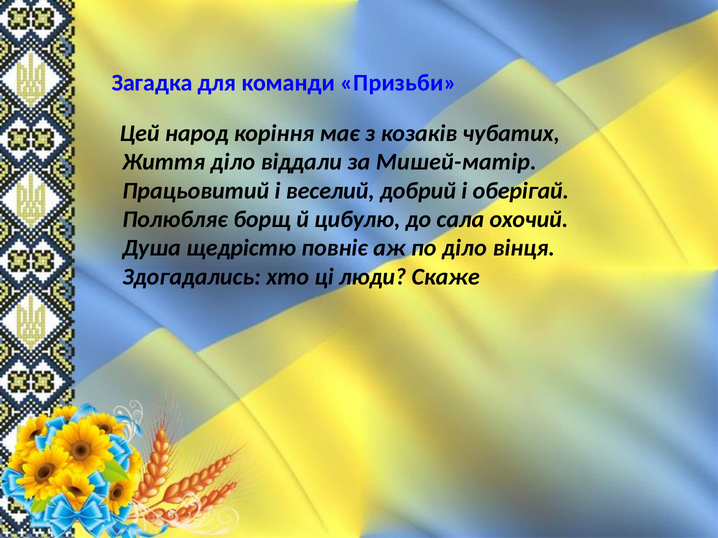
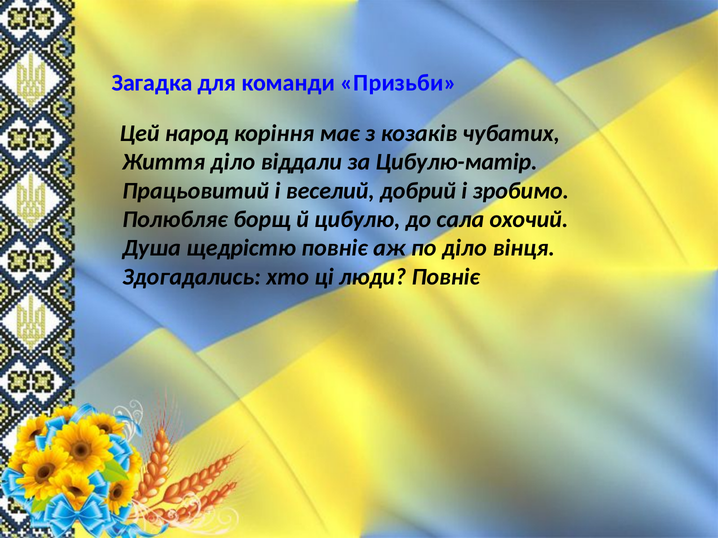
Мишей-матір: Мишей-матір -> Цибулю-матір (456, 162)
оберігай: оберігай -> зробимо (521, 191)
люди Скаже: Скаже -> Повніє (446, 277)
